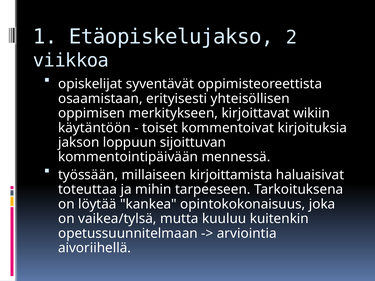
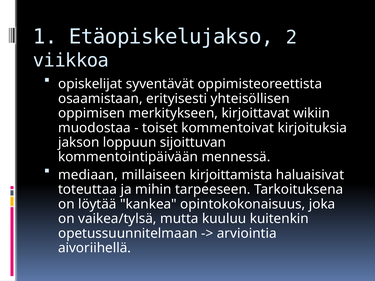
käytäntöön: käytäntöön -> muodostaa (94, 128)
työssään: työssään -> mediaan (88, 175)
